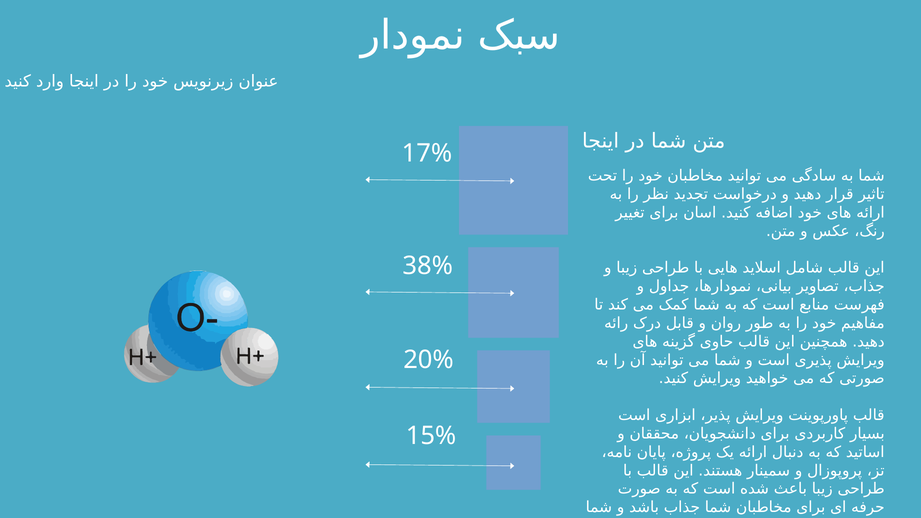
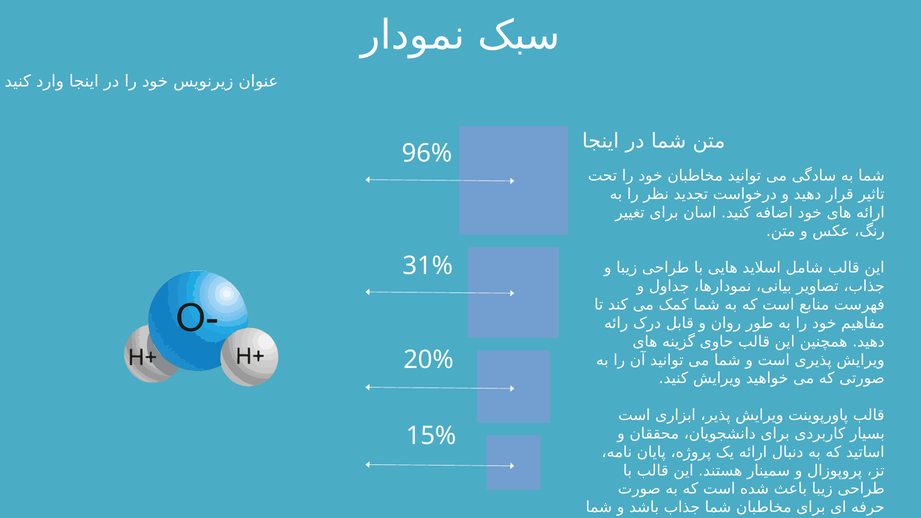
17%: 17% -> 96% (427, 153)
38%: 38% -> 31% (428, 266)
